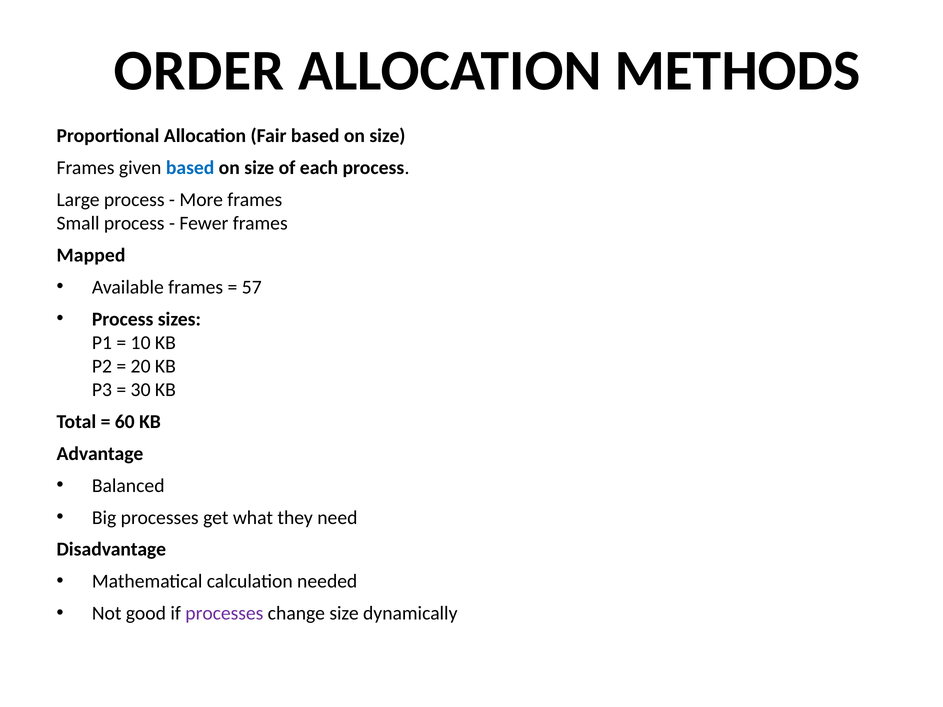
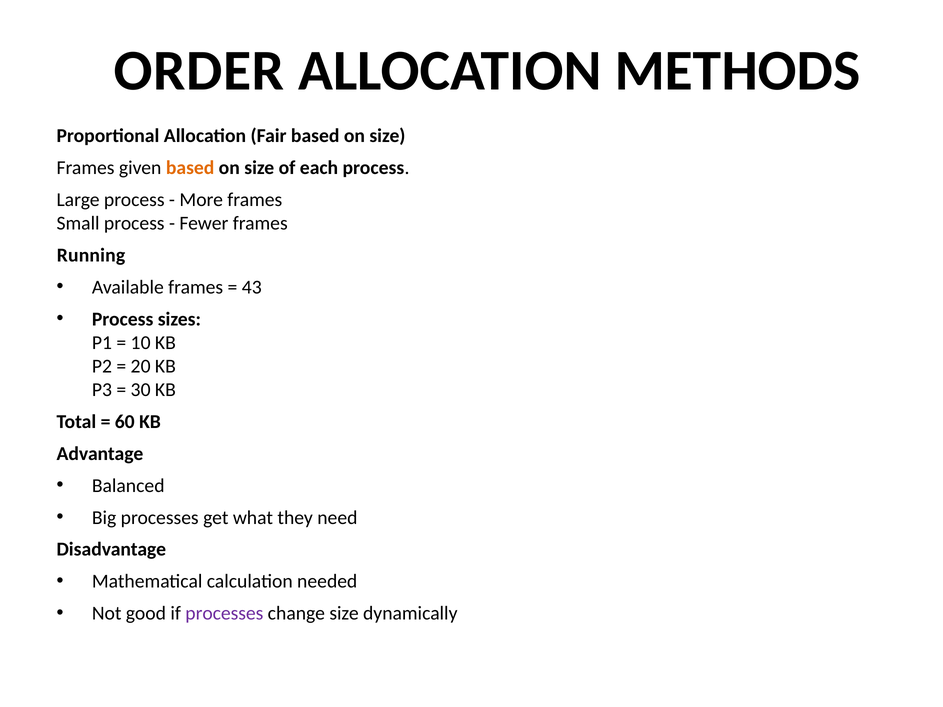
based colour: blue -> orange (190, 168)
Mapped: Mapped -> Running (91, 255)
57: 57 -> 43 (252, 287)
